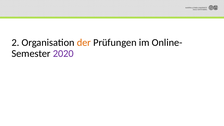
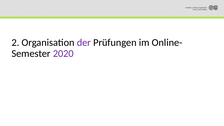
der colour: orange -> purple (84, 43)
